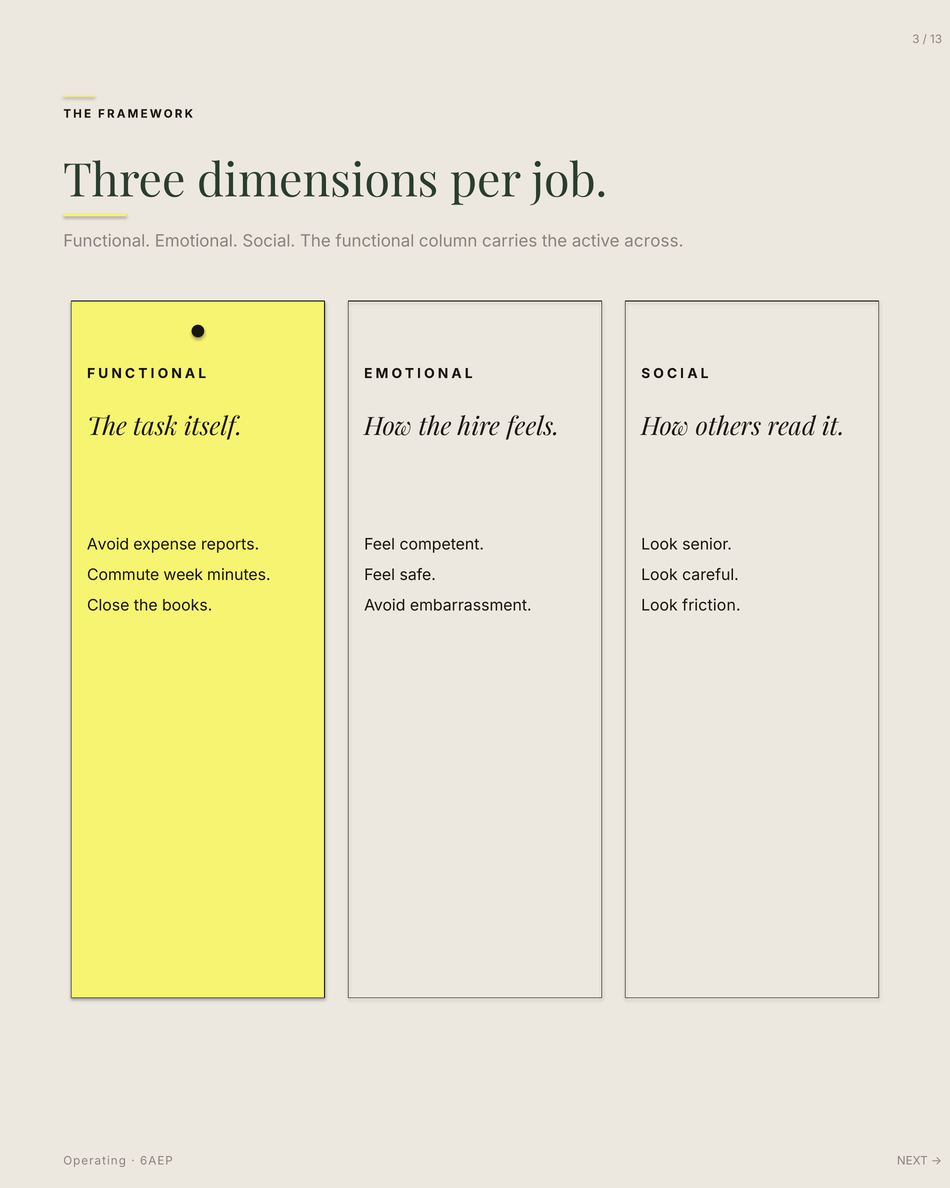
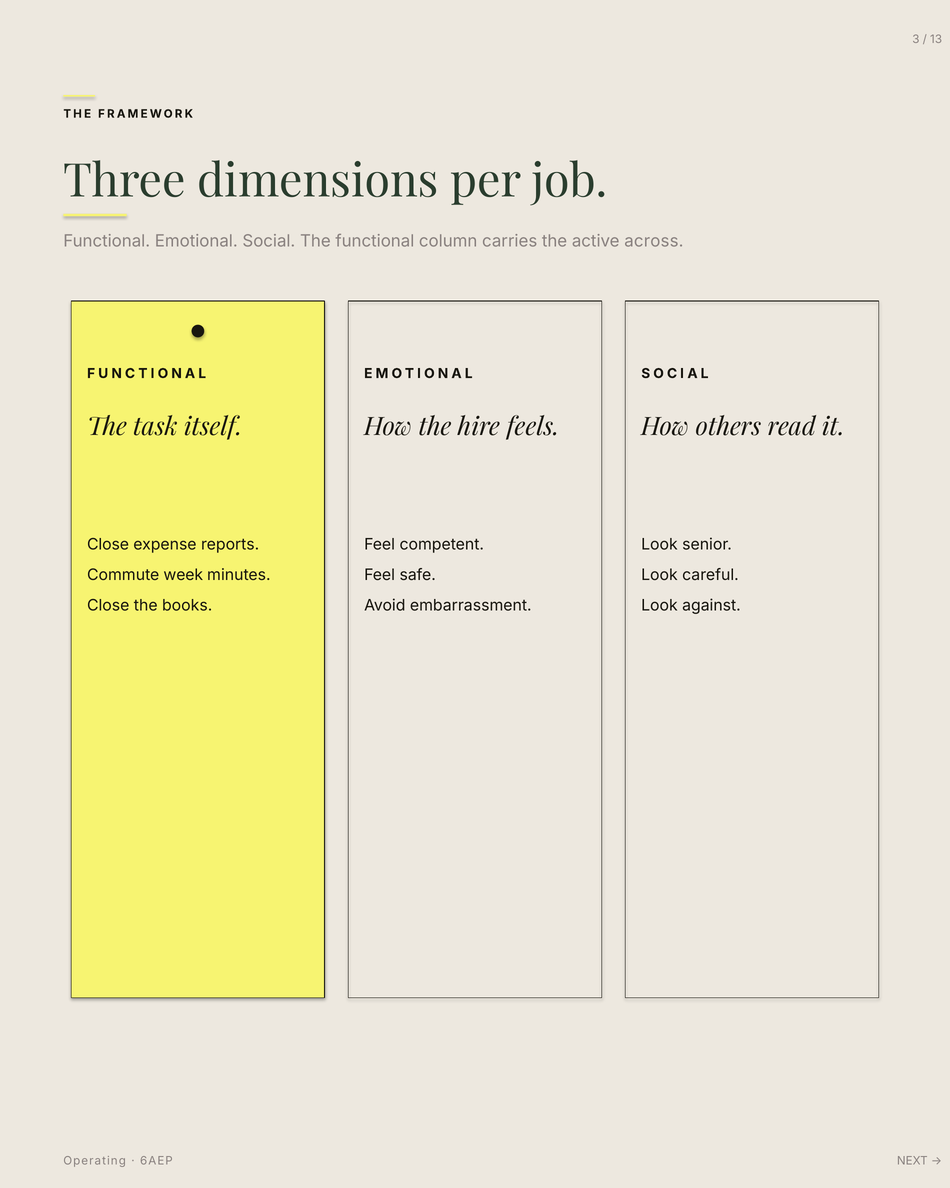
Avoid: Avoid -> Close (108, 544)
friction: friction -> against (711, 605)
